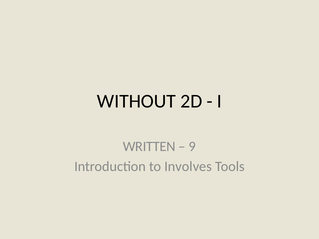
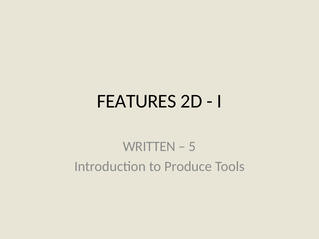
WITHOUT: WITHOUT -> FEATURES (137, 101)
9: 9 -> 5 (192, 147)
Involves: Involves -> Produce (188, 167)
